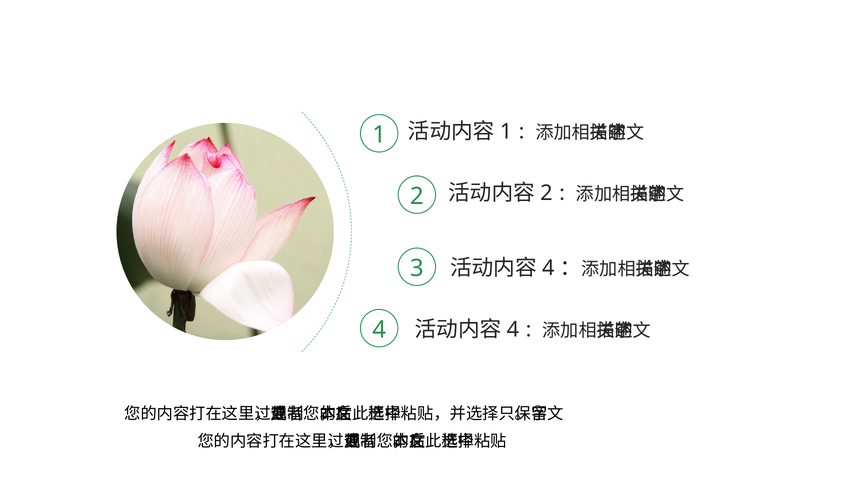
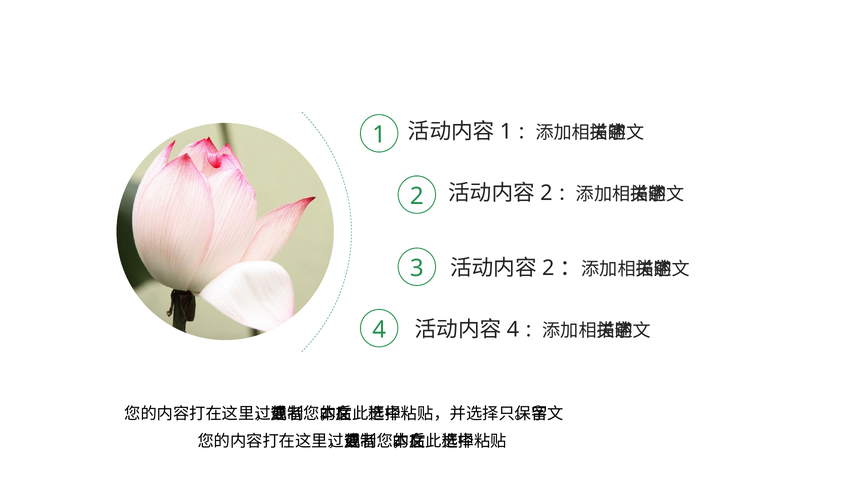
4: 4 -> 2 (548, 268)
